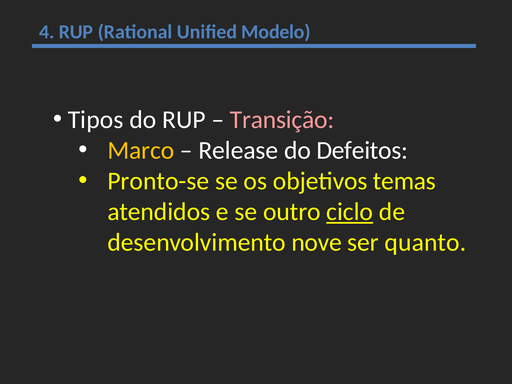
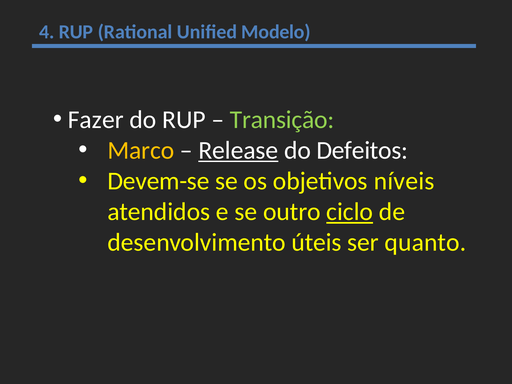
Tipos: Tipos -> Fazer (96, 120)
Transição colour: pink -> light green (282, 120)
Release underline: none -> present (238, 150)
Pronto-se: Pronto-se -> Devem-se (158, 181)
temas: temas -> níveis (404, 181)
nove: nove -> úteis (316, 243)
